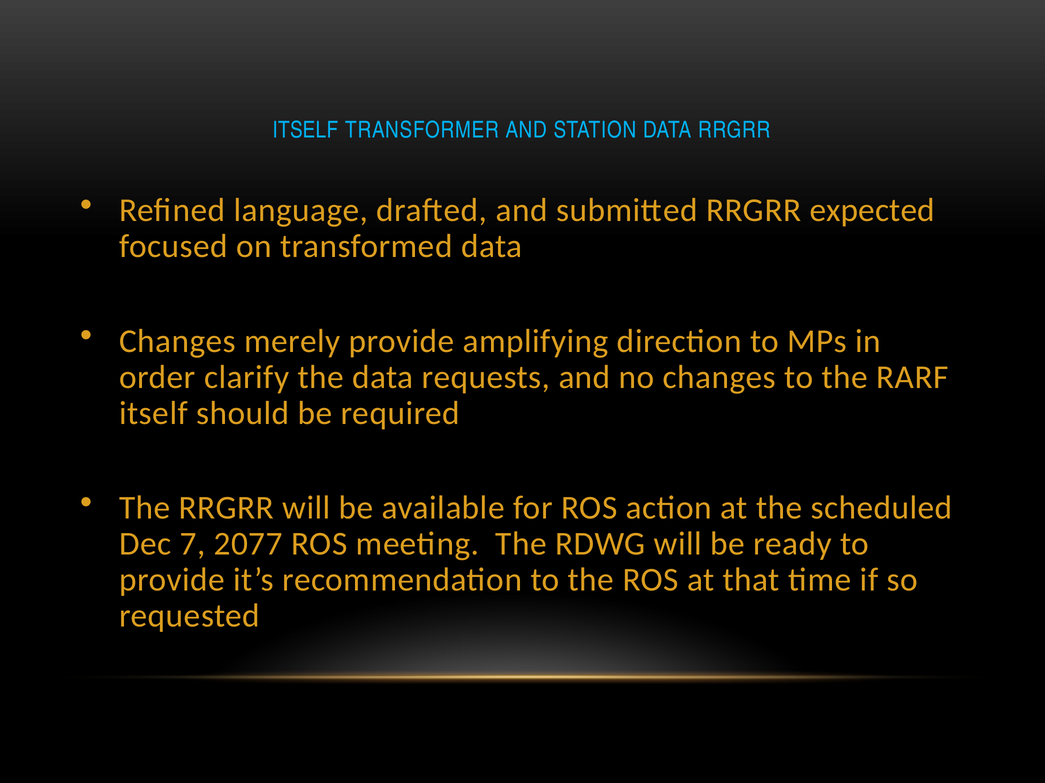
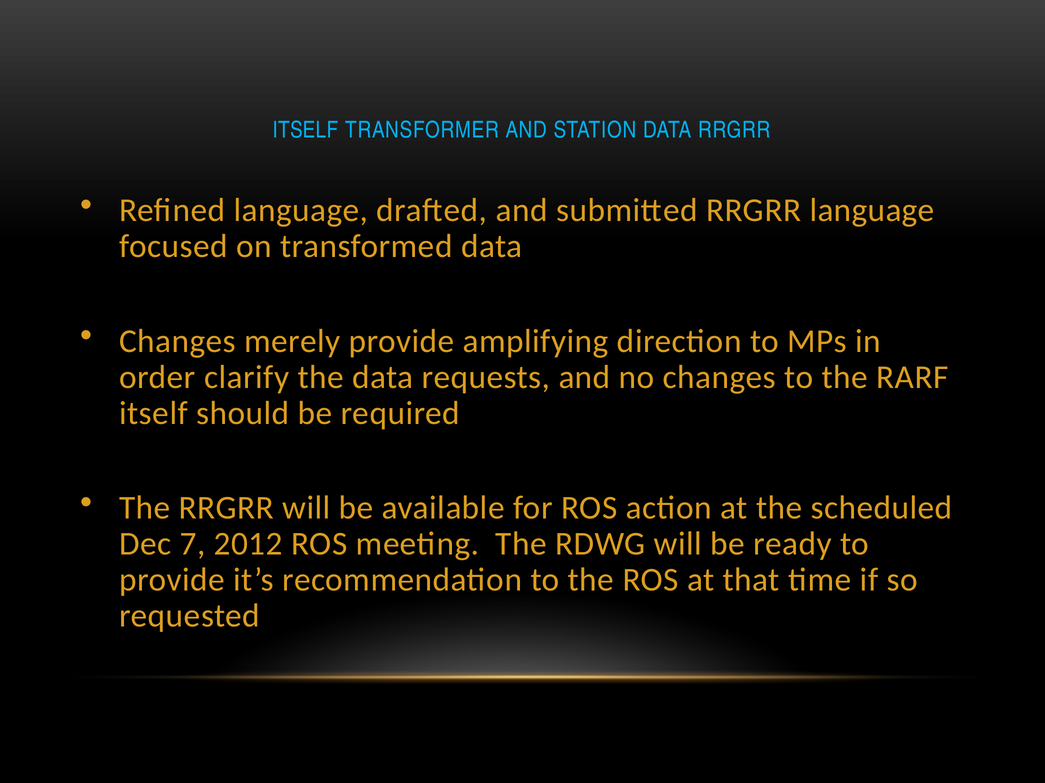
RRGRR expected: expected -> language (872, 210)
2077: 2077 -> 2012 (248, 544)
